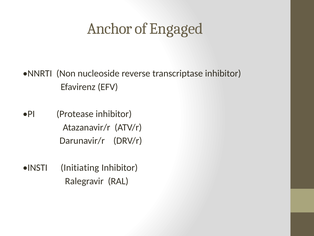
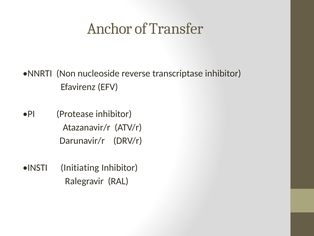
Engaged: Engaged -> Transfer (176, 29)
